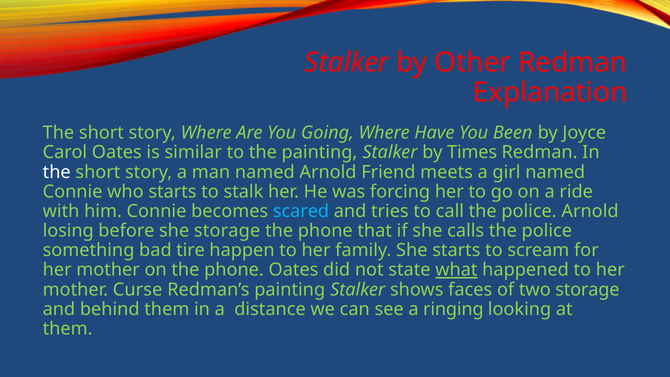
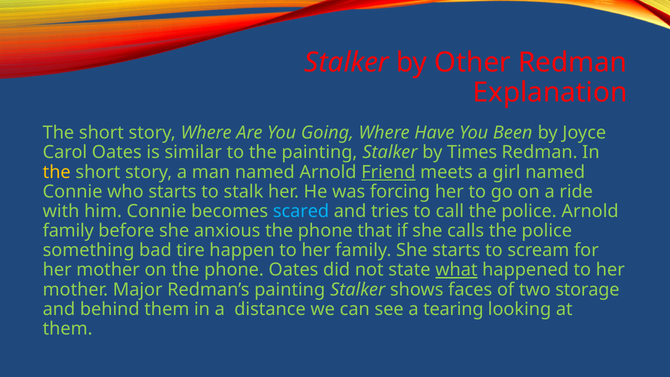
the colour: white -> yellow (57, 172)
Friend underline: none -> present (388, 172)
losing: losing -> family (68, 231)
she storage: storage -> anxious (227, 231)
Curse: Curse -> Major (138, 289)
ringing: ringing -> tearing (453, 309)
